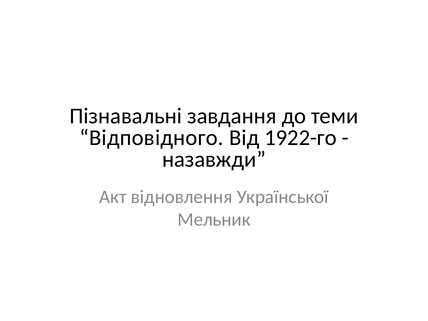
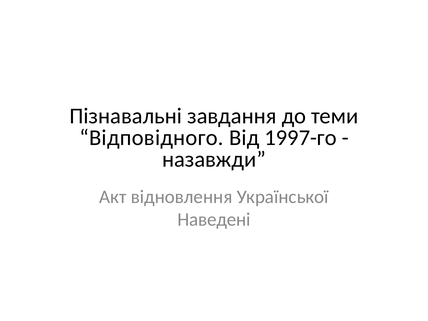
1922-го: 1922-го -> 1997-го (301, 138)
Мельник: Мельник -> Наведені (214, 220)
